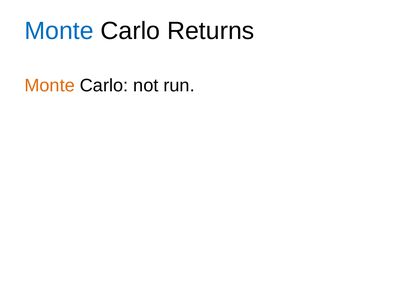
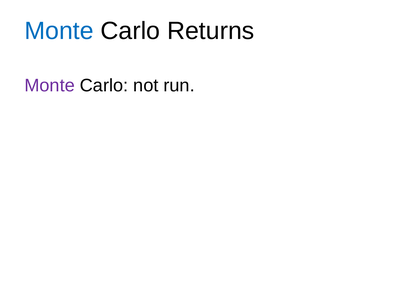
Monte colour: orange -> purple (50, 86)
